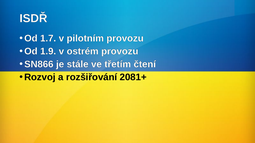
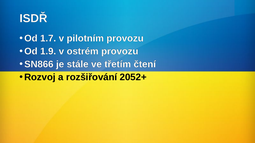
2081+: 2081+ -> 2052+ (133, 77)
